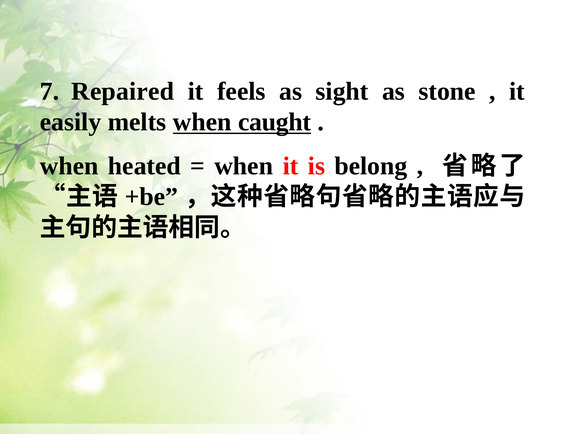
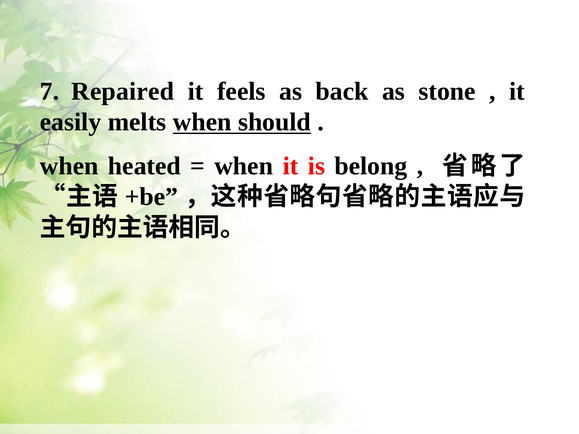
sight: sight -> back (342, 91)
caught: caught -> should (274, 122)
